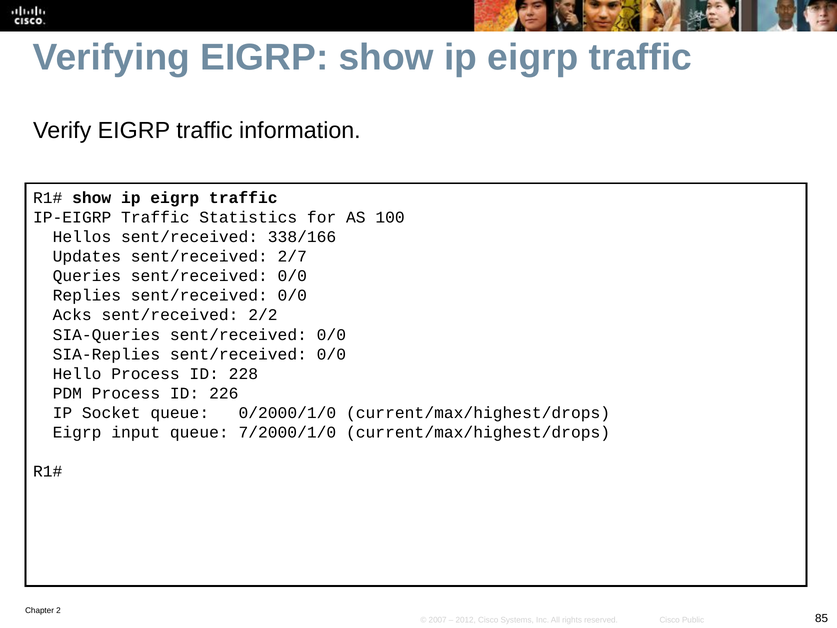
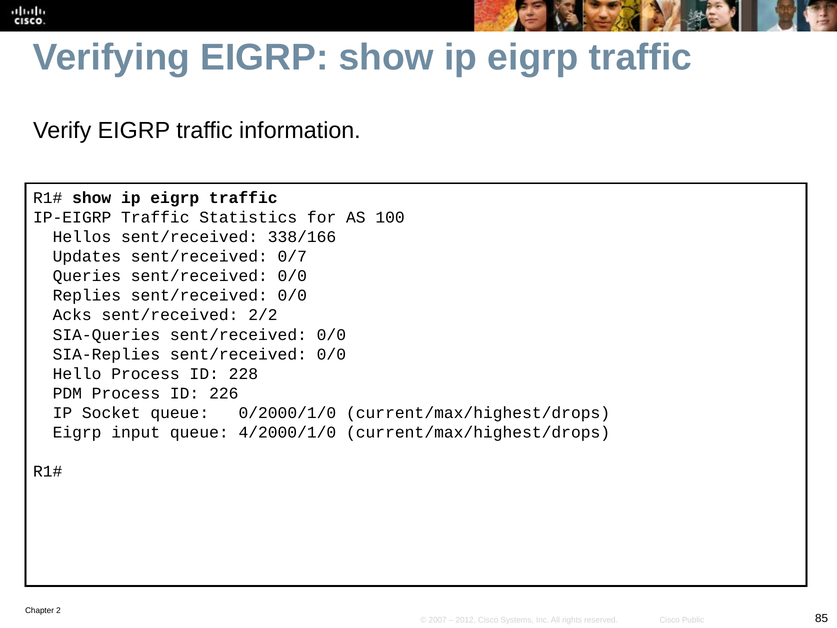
2/7: 2/7 -> 0/7 (292, 256)
7/2000/1/0: 7/2000/1/0 -> 4/2000/1/0 (287, 432)
